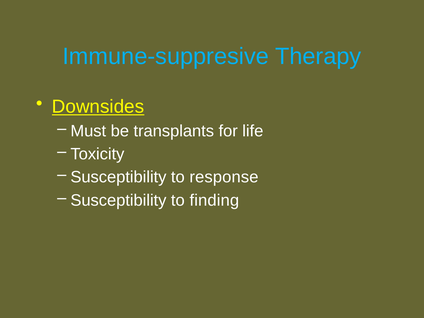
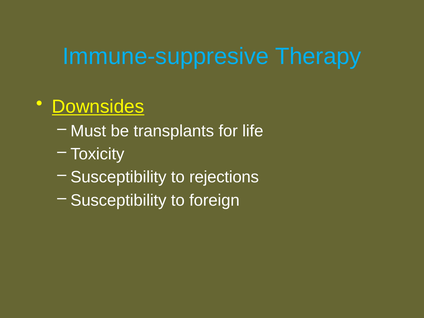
response: response -> rejections (224, 177)
finding: finding -> foreign (214, 200)
